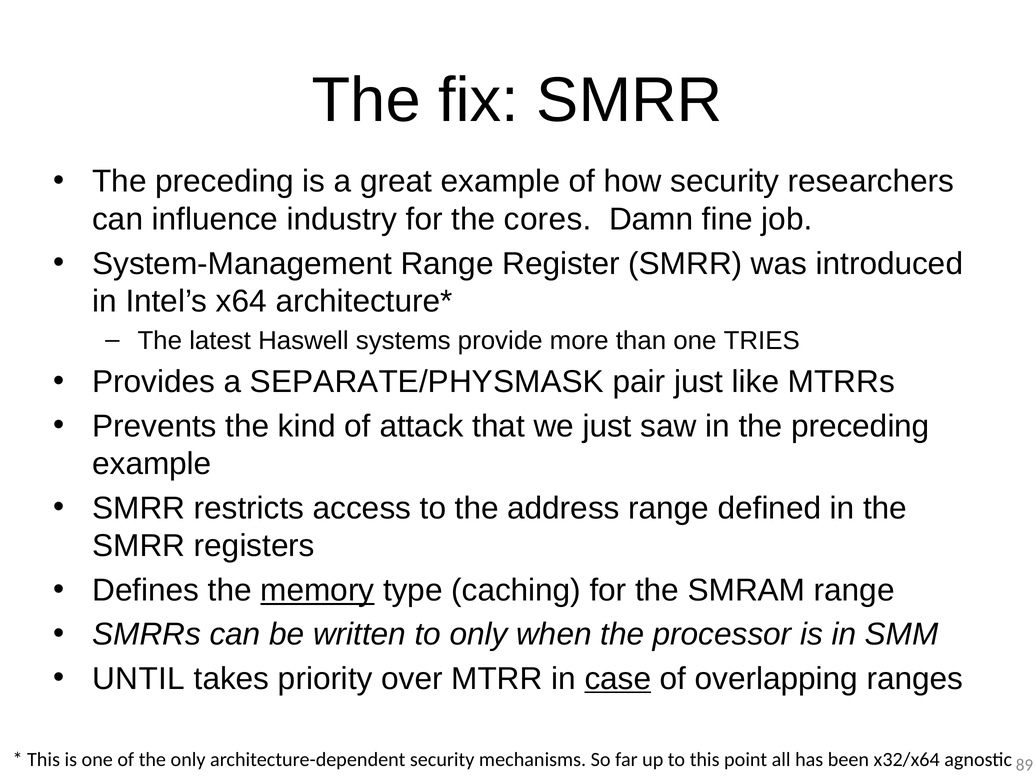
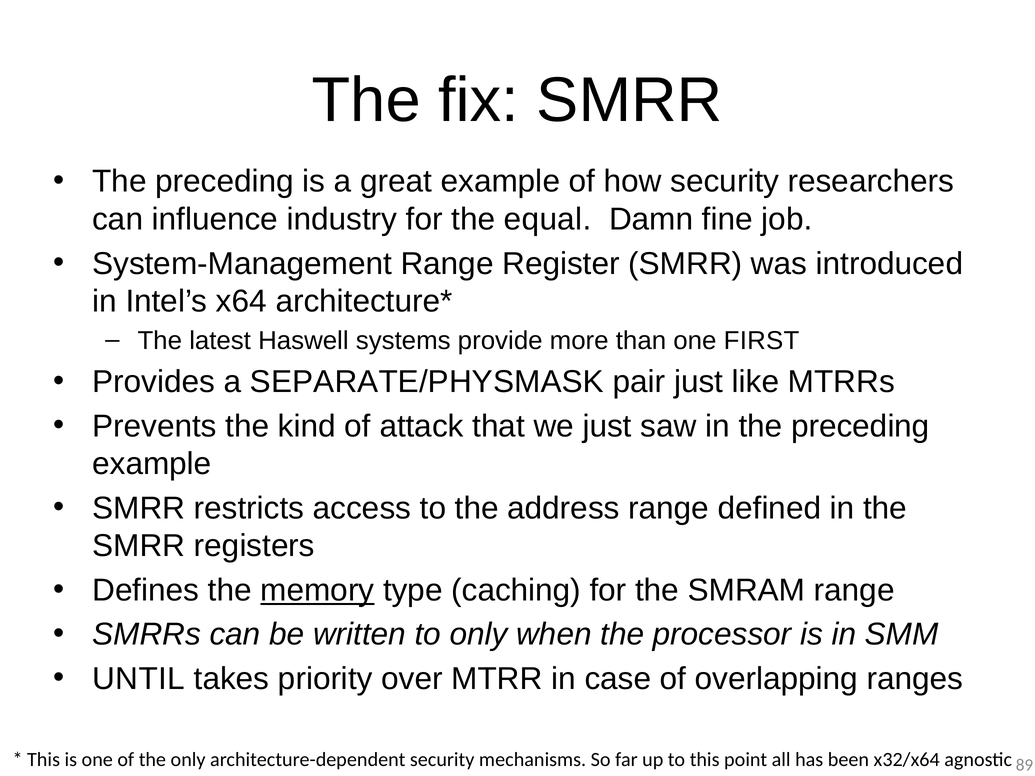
cores: cores -> equal (548, 219)
TRIES: TRIES -> FIRST (762, 341)
case underline: present -> none (618, 679)
